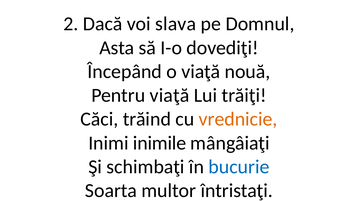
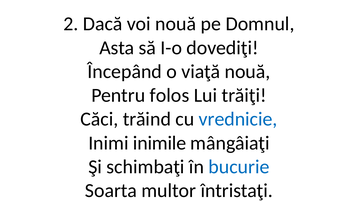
voi slava: slava -> nouă (176, 24)
Pentru viaţă: viaţă -> folos (170, 96)
vrednicie colour: orange -> blue (238, 119)
